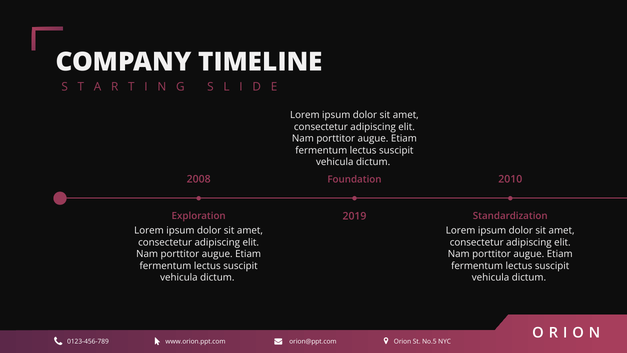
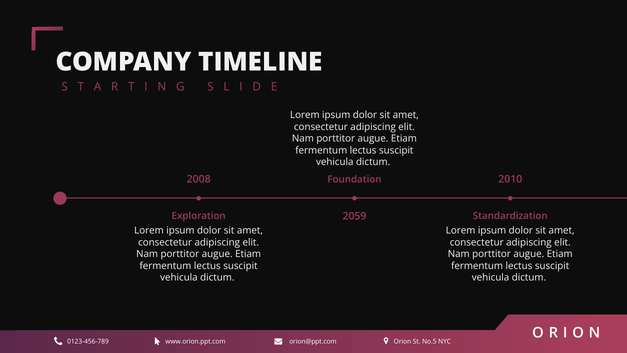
2019: 2019 -> 2059 (354, 216)
